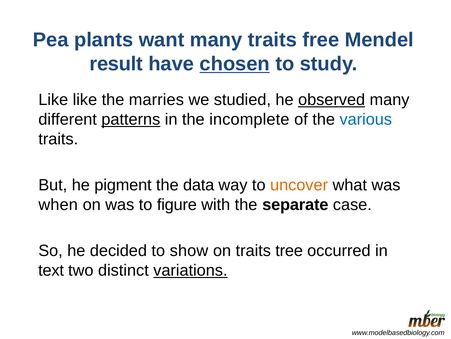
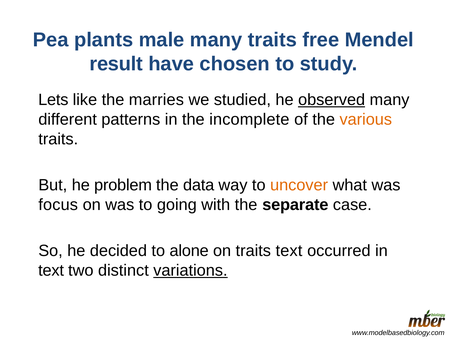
want: want -> male (162, 40)
chosen underline: present -> none (235, 64)
Like: Like -> Lets (53, 100)
patterns underline: present -> none (131, 119)
various colour: blue -> orange (366, 119)
pigment: pigment -> problem (123, 185)
when: when -> focus (58, 204)
figure: figure -> going (177, 204)
show: show -> alone (189, 250)
traits tree: tree -> text (289, 250)
